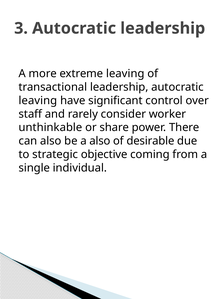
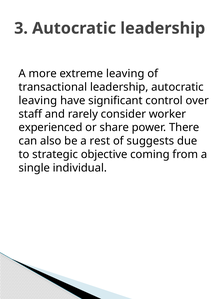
unthinkable: unthinkable -> experienced (51, 127)
a also: also -> rest (100, 141)
desirable: desirable -> suggests (150, 141)
